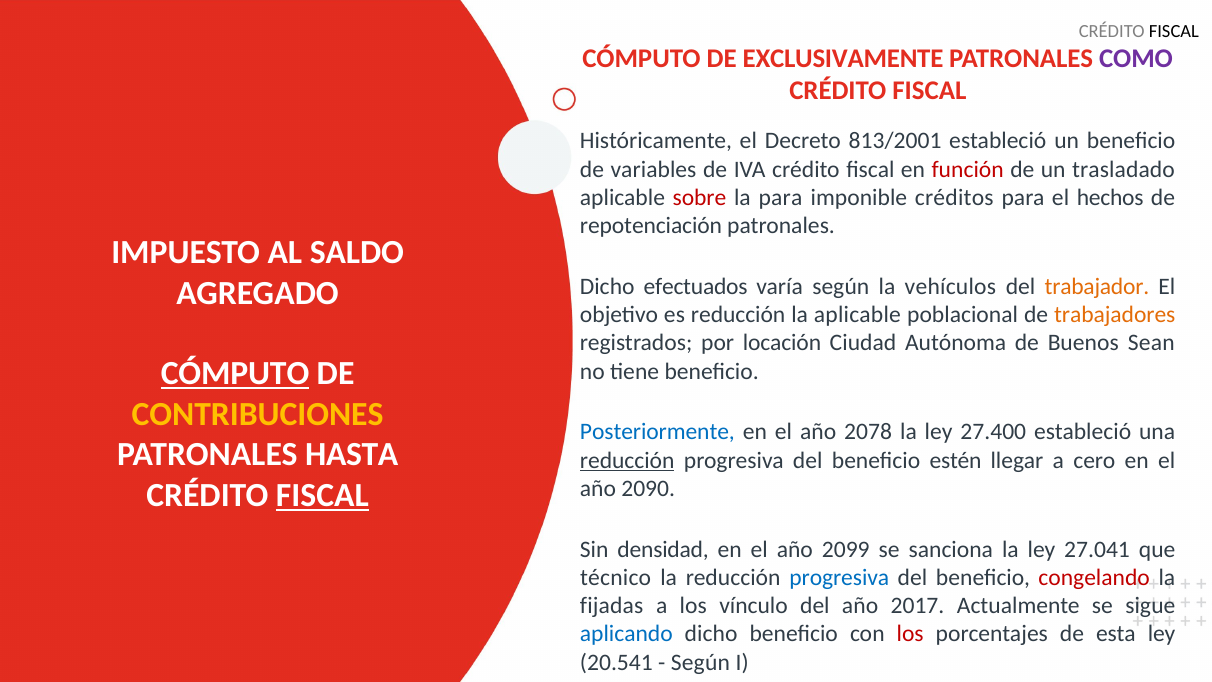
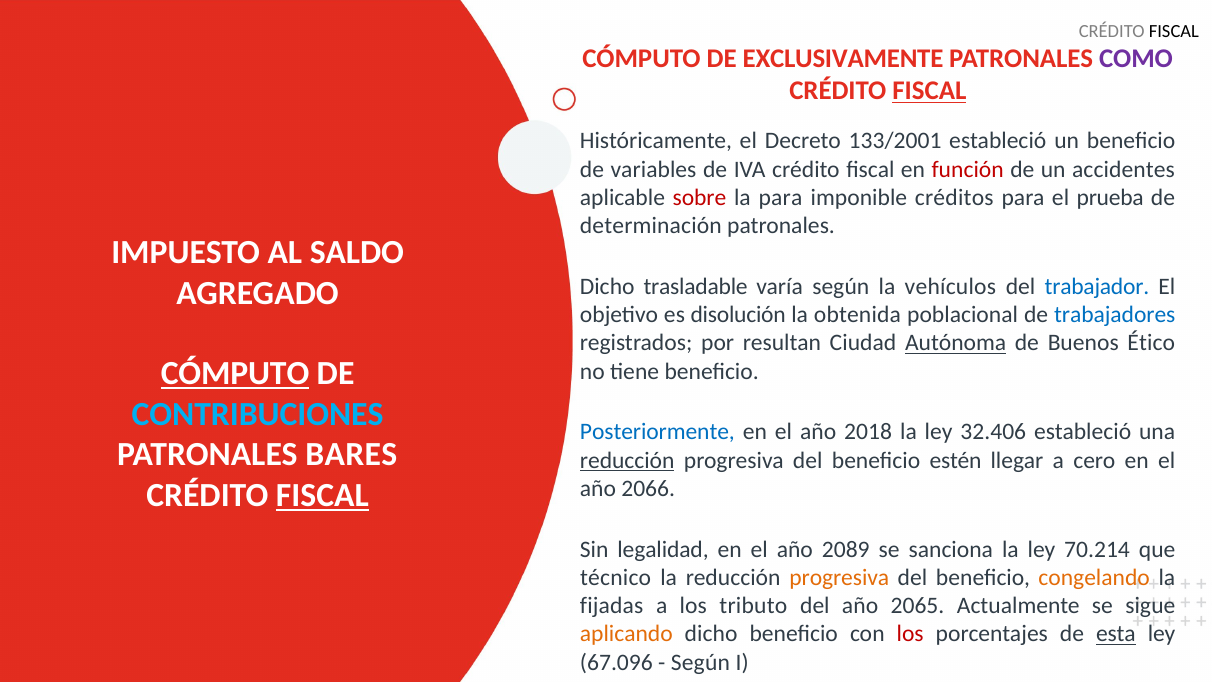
FISCAL underline: none -> present (929, 91)
813/2001: 813/2001 -> 133/2001 (895, 141)
trasladado: trasladado -> accidentes (1123, 169)
hechos: hechos -> prueba (1110, 197)
repotenciación: repotenciación -> determinación (651, 226)
efectuados: efectuados -> trasladable (696, 286)
trabajador colour: orange -> blue (1097, 286)
es reducción: reducción -> disolución (738, 315)
la aplicable: aplicable -> obtenida (857, 315)
trabajadores colour: orange -> blue (1115, 315)
locación: locación -> resultan (782, 343)
Autónoma underline: none -> present (956, 343)
Sean: Sean -> Ético (1151, 343)
CONTRIBUCIONES colour: yellow -> light blue (258, 414)
2078: 2078 -> 2018 (868, 432)
27.400: 27.400 -> 32.406 (993, 432)
HASTA: HASTA -> BARES (351, 454)
2090: 2090 -> 2066 (648, 488)
densidad: densidad -> legalidad (663, 549)
2099: 2099 -> 2089 (846, 549)
27.041: 27.041 -> 70.214 (1097, 549)
progresiva colour: blue -> orange (839, 577)
congelando colour: red -> orange (1094, 577)
vínculo: vínculo -> tributo (753, 606)
2017: 2017 -> 2065 (918, 606)
aplicando colour: blue -> orange (626, 634)
esta underline: none -> present (1116, 634)
20.541: 20.541 -> 67.096 (616, 662)
